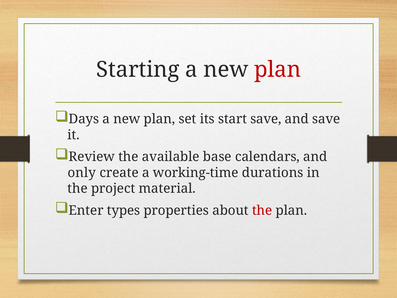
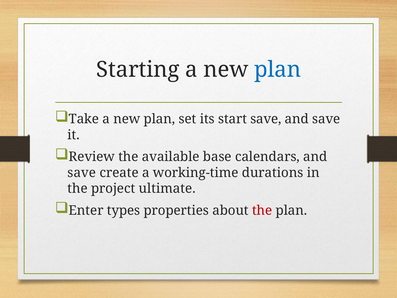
plan colour: red -> blue (278, 70)
Days: Days -> Take (84, 119)
only: only -> save (82, 173)
material: material -> ultimate (167, 188)
